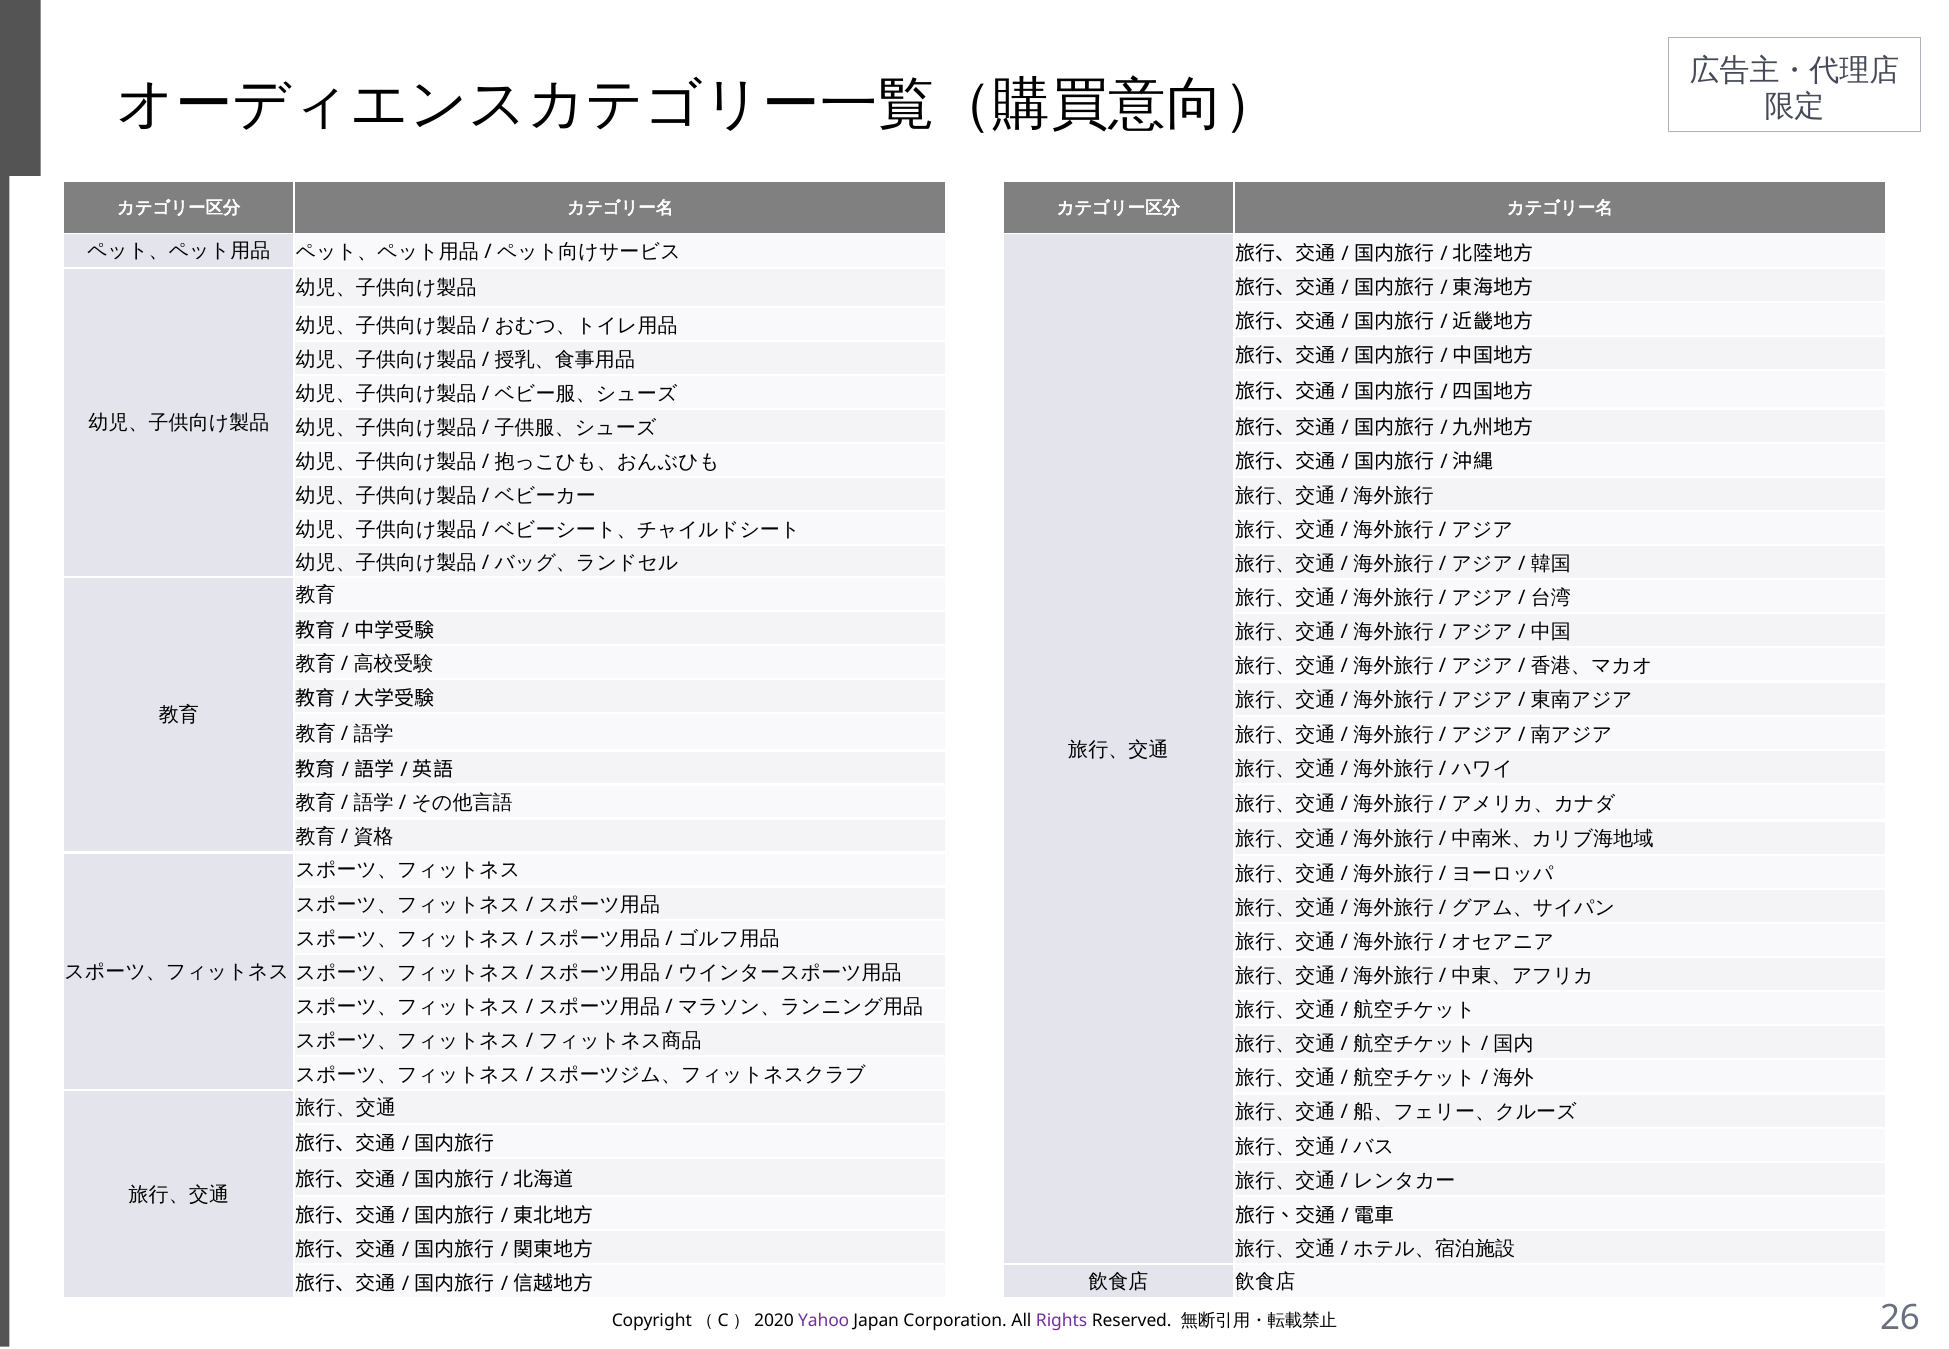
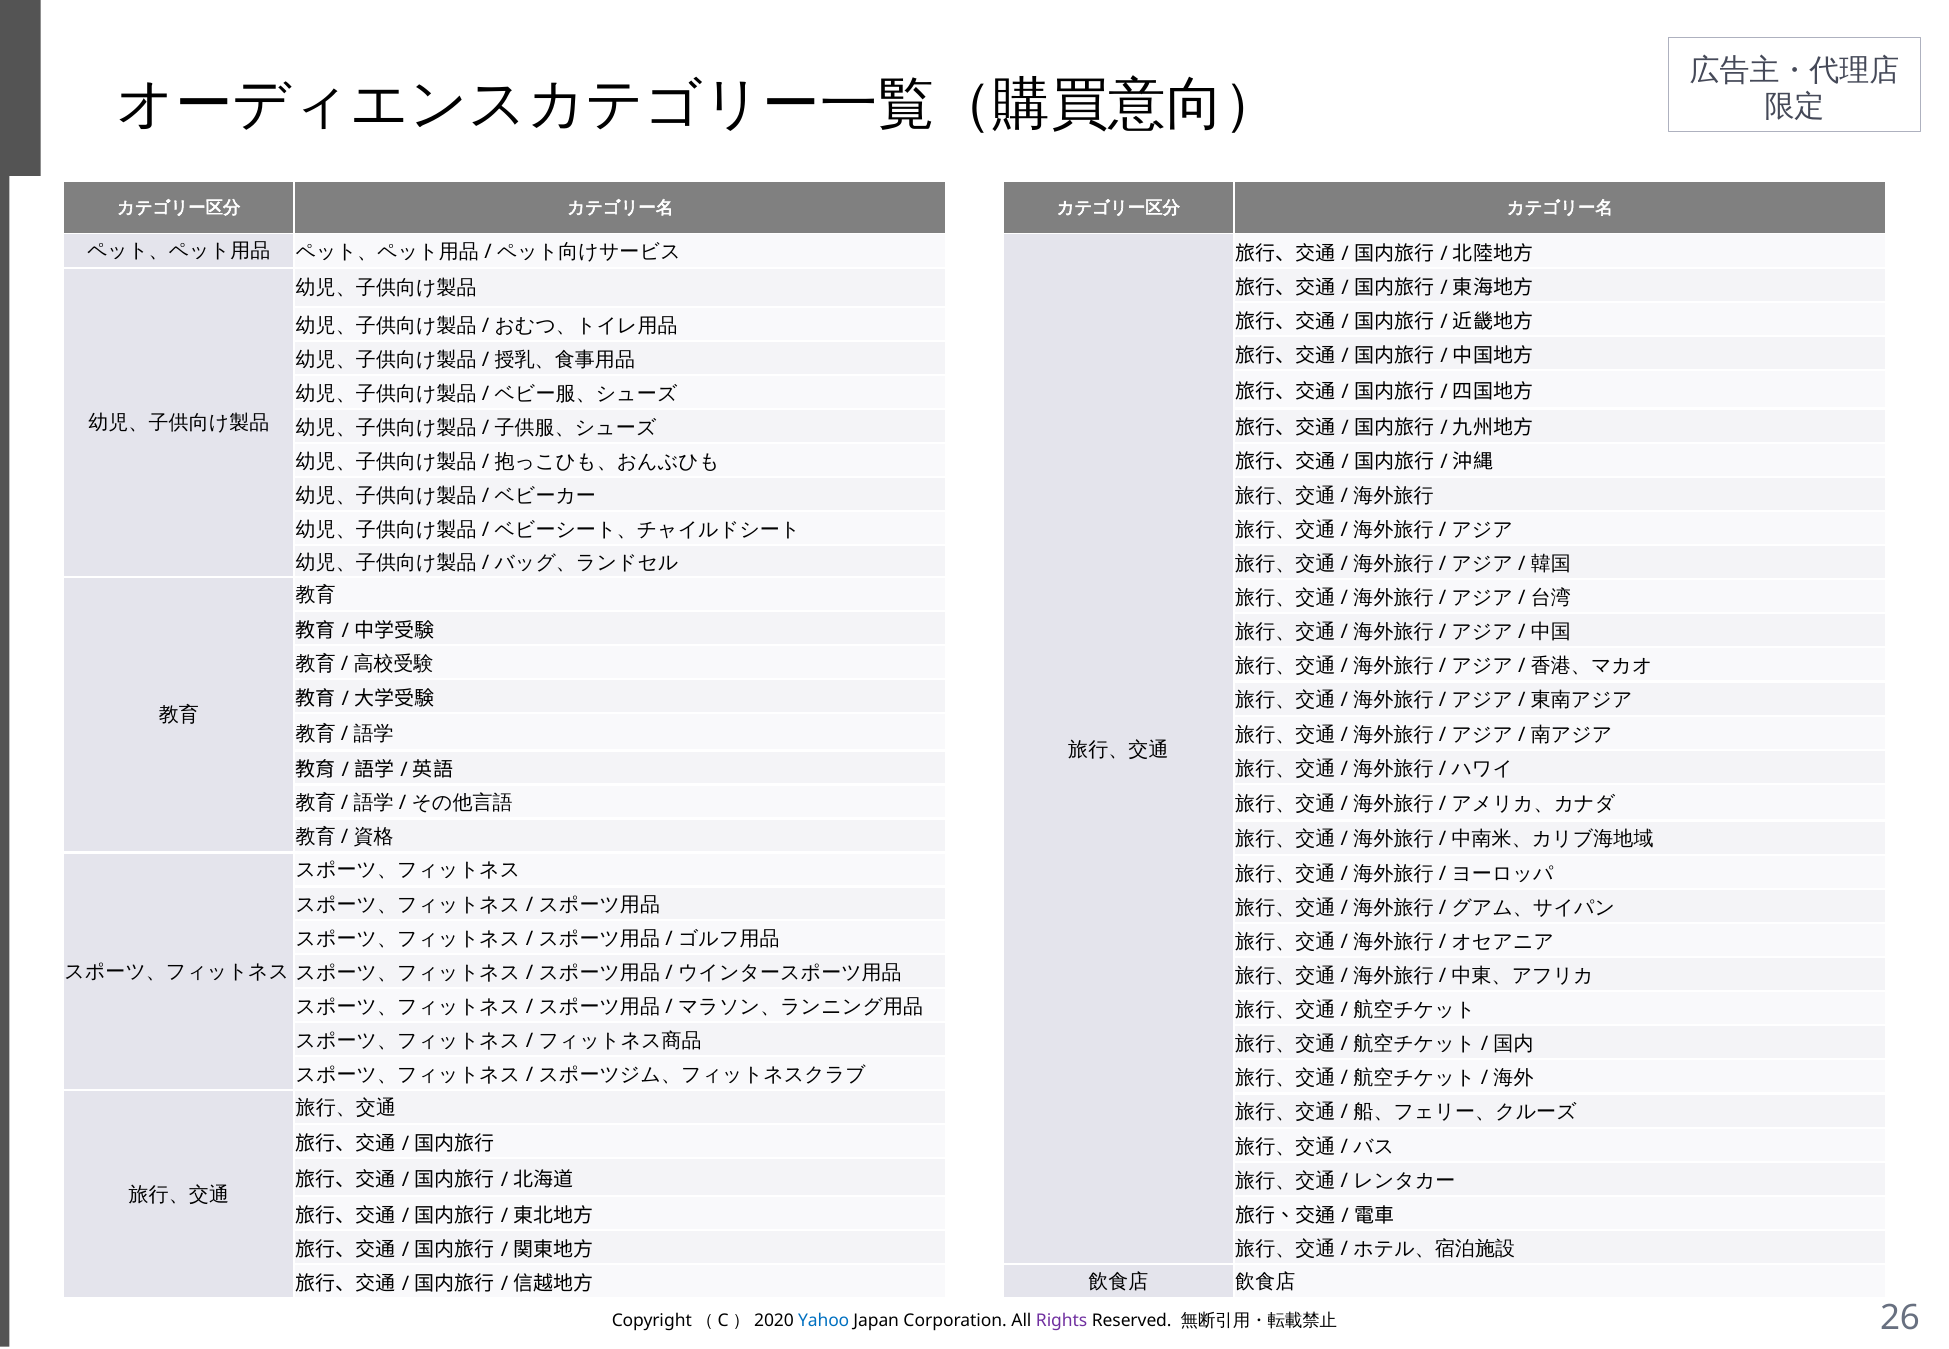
Yahoo colour: purple -> blue (824, 1321)
